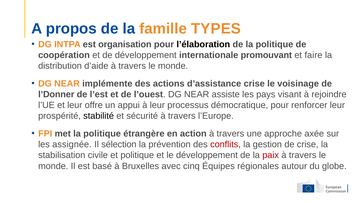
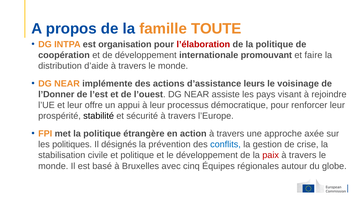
TYPES: TYPES -> TOUTE (216, 29)
l’élaboration colour: black -> red (203, 44)
d’assistance crise: crise -> leurs (254, 84)
assignée: assignée -> politiques (72, 144)
sélection: sélection -> désignés (119, 144)
conflits colour: red -> blue (225, 144)
